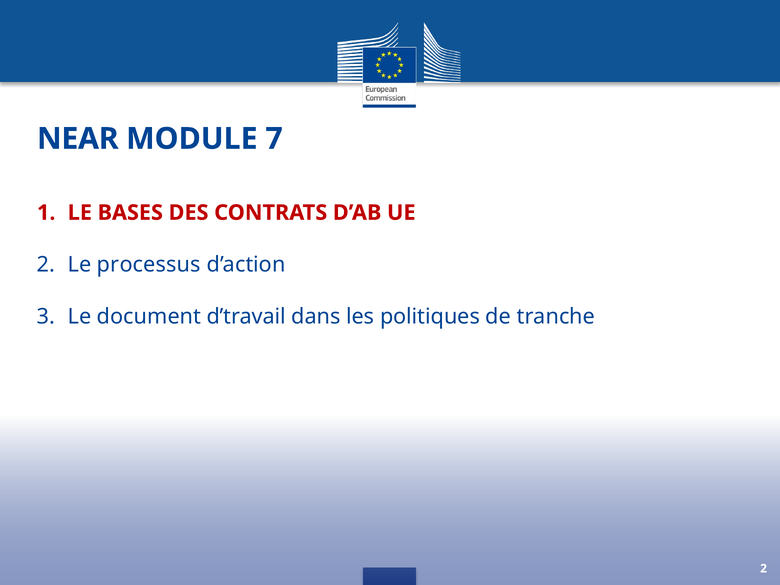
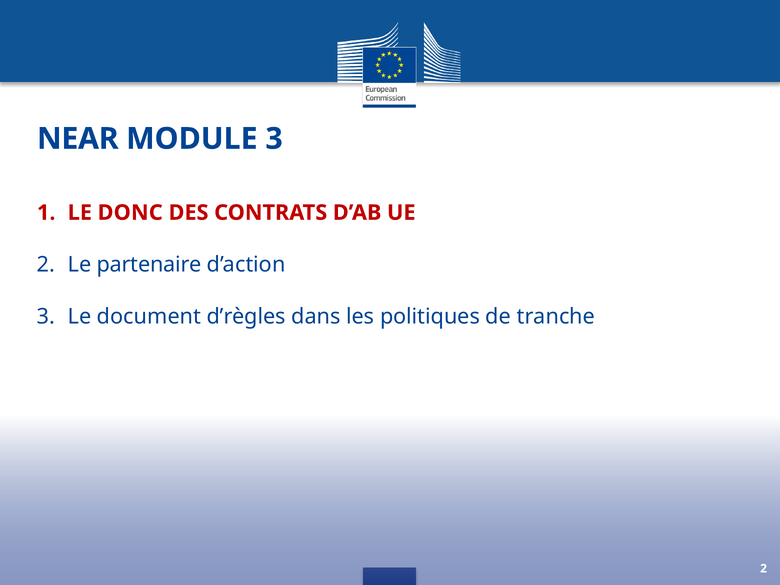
MODULE 7: 7 -> 3 (274, 139)
BASES: BASES -> DONC (130, 213)
processus: processus -> partenaire (149, 265)
d’travail: d’travail -> d’règles (246, 317)
